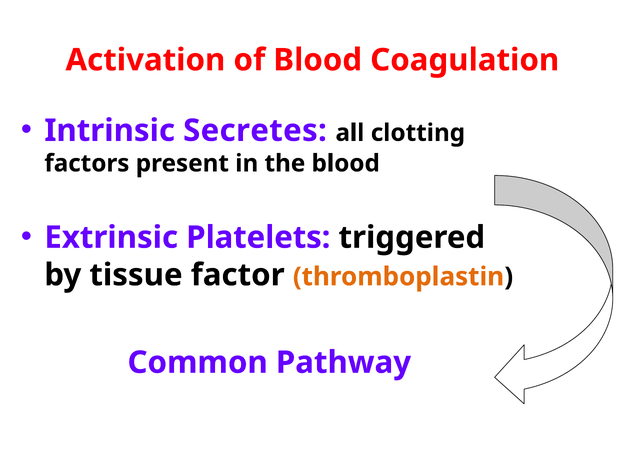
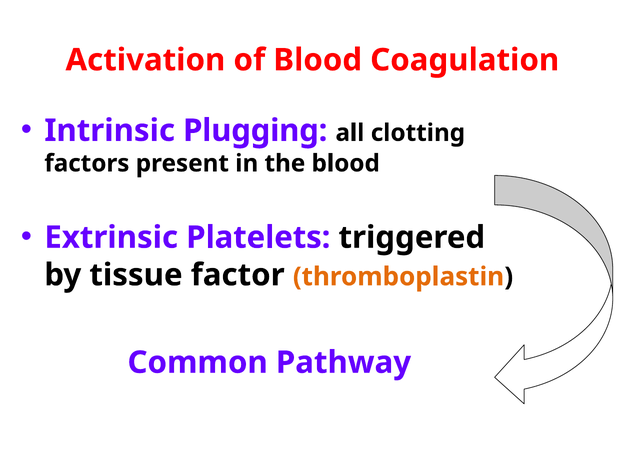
Secretes: Secretes -> Plugging (255, 131)
